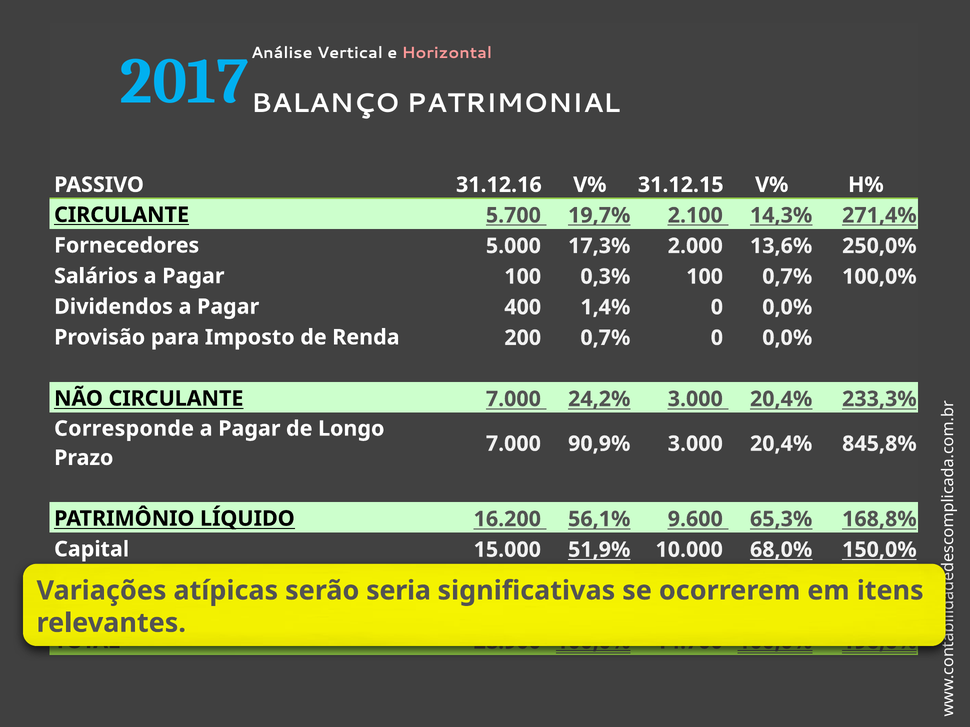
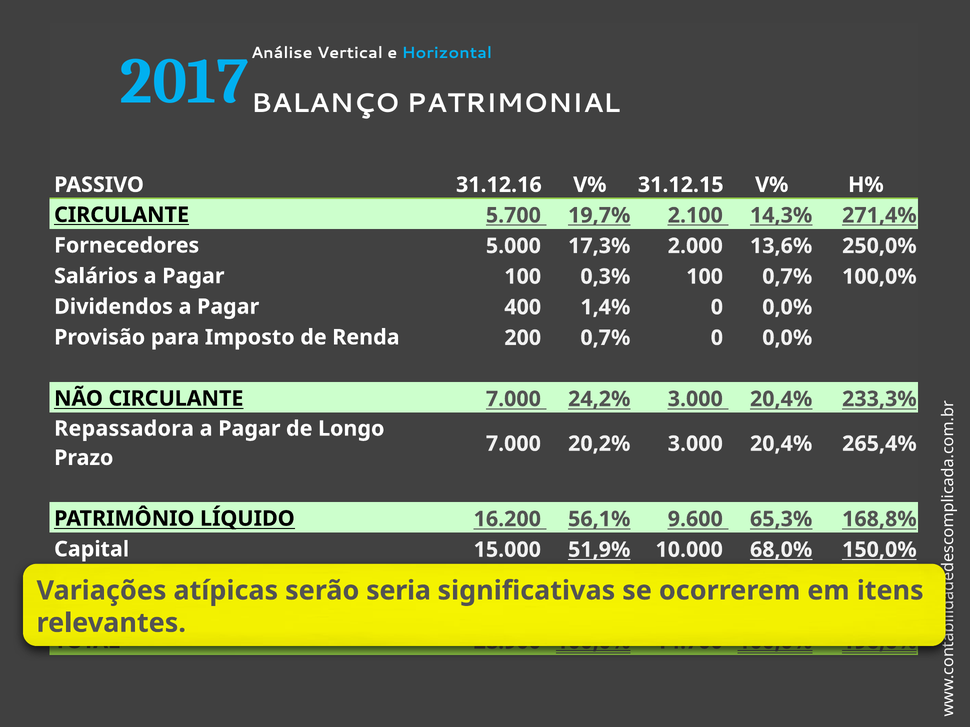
Horizontal colour: pink -> light blue (447, 53)
Corresponde: Corresponde -> Repassadora (124, 429)
90,9%: 90,9% -> 20,2% (599, 444)
845,8%: 845,8% -> 265,4% (879, 444)
